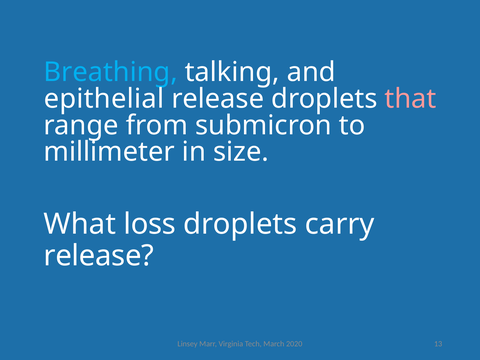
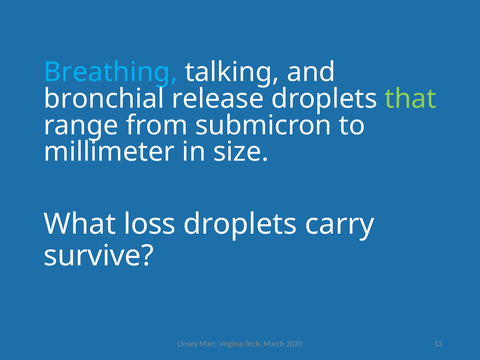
epithelial: epithelial -> bronchial (104, 99)
that colour: pink -> light green (411, 99)
release: release -> survive (99, 256)
